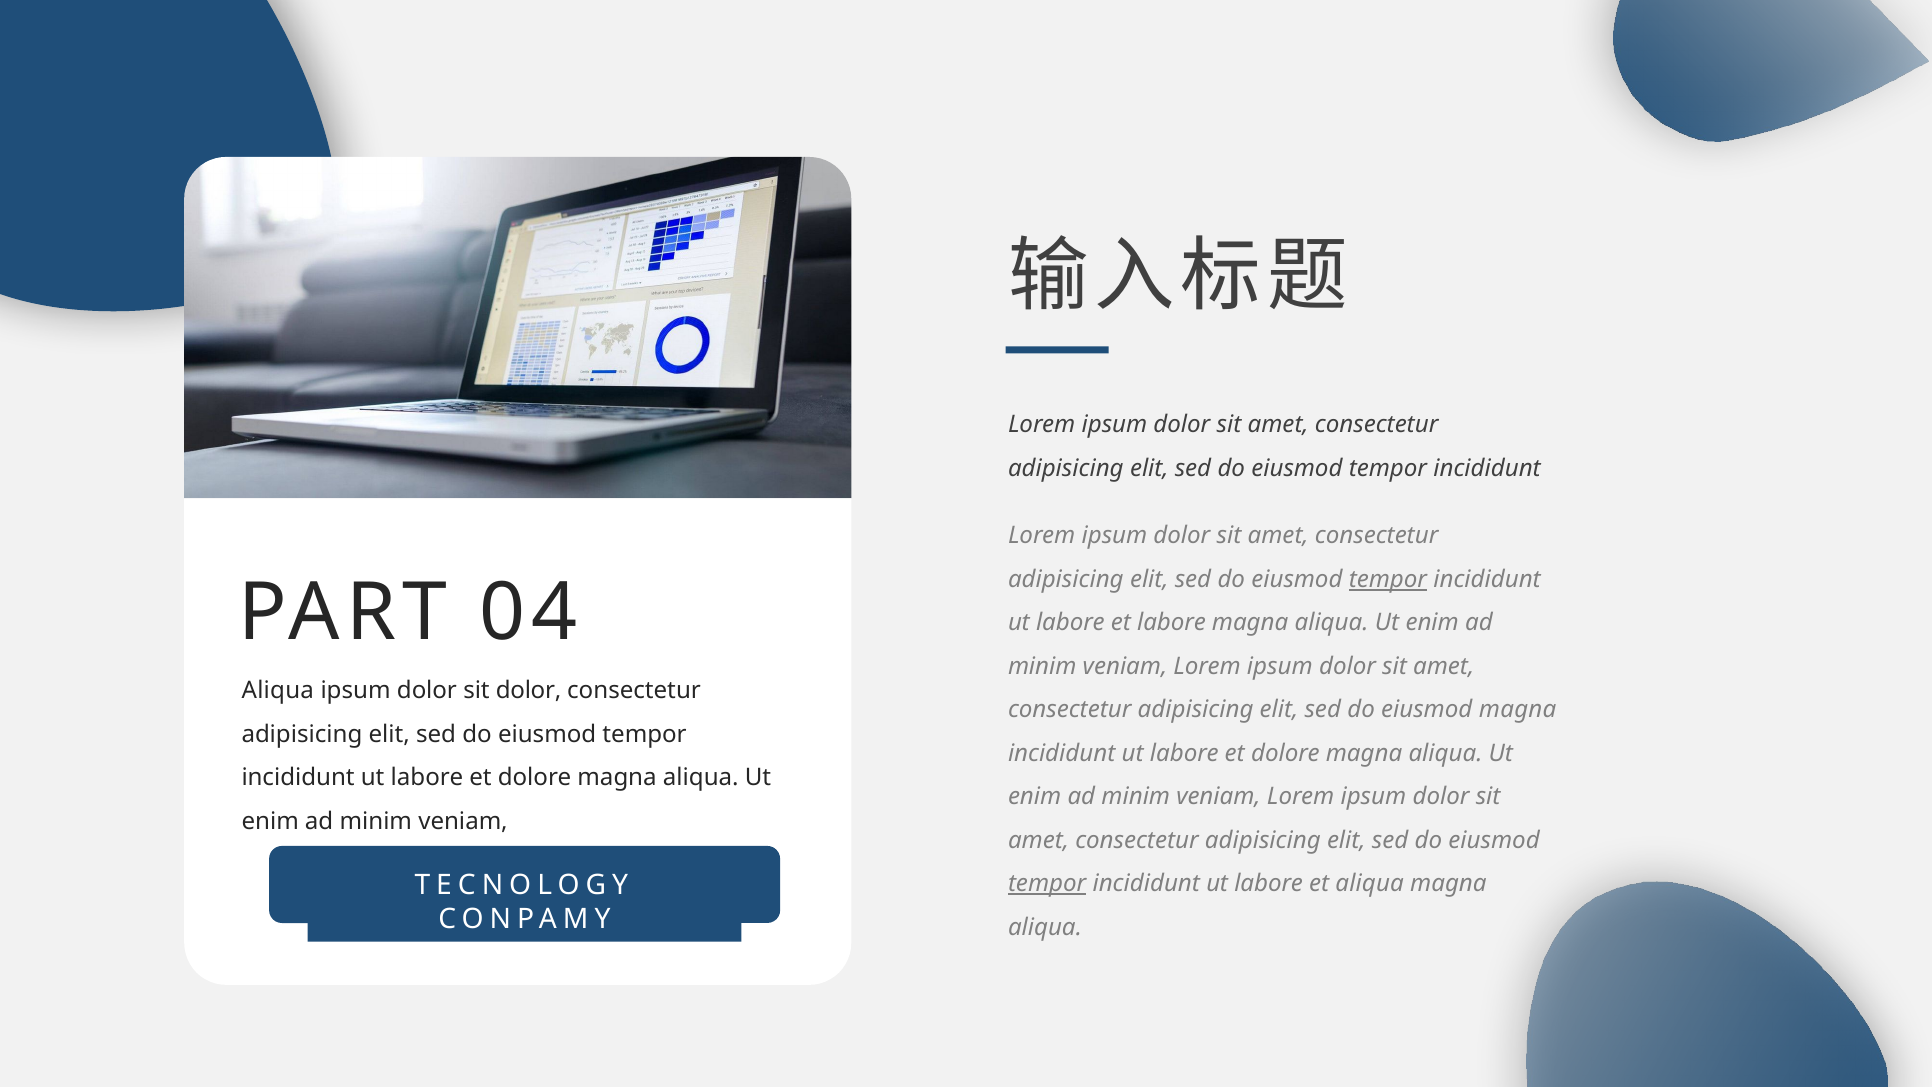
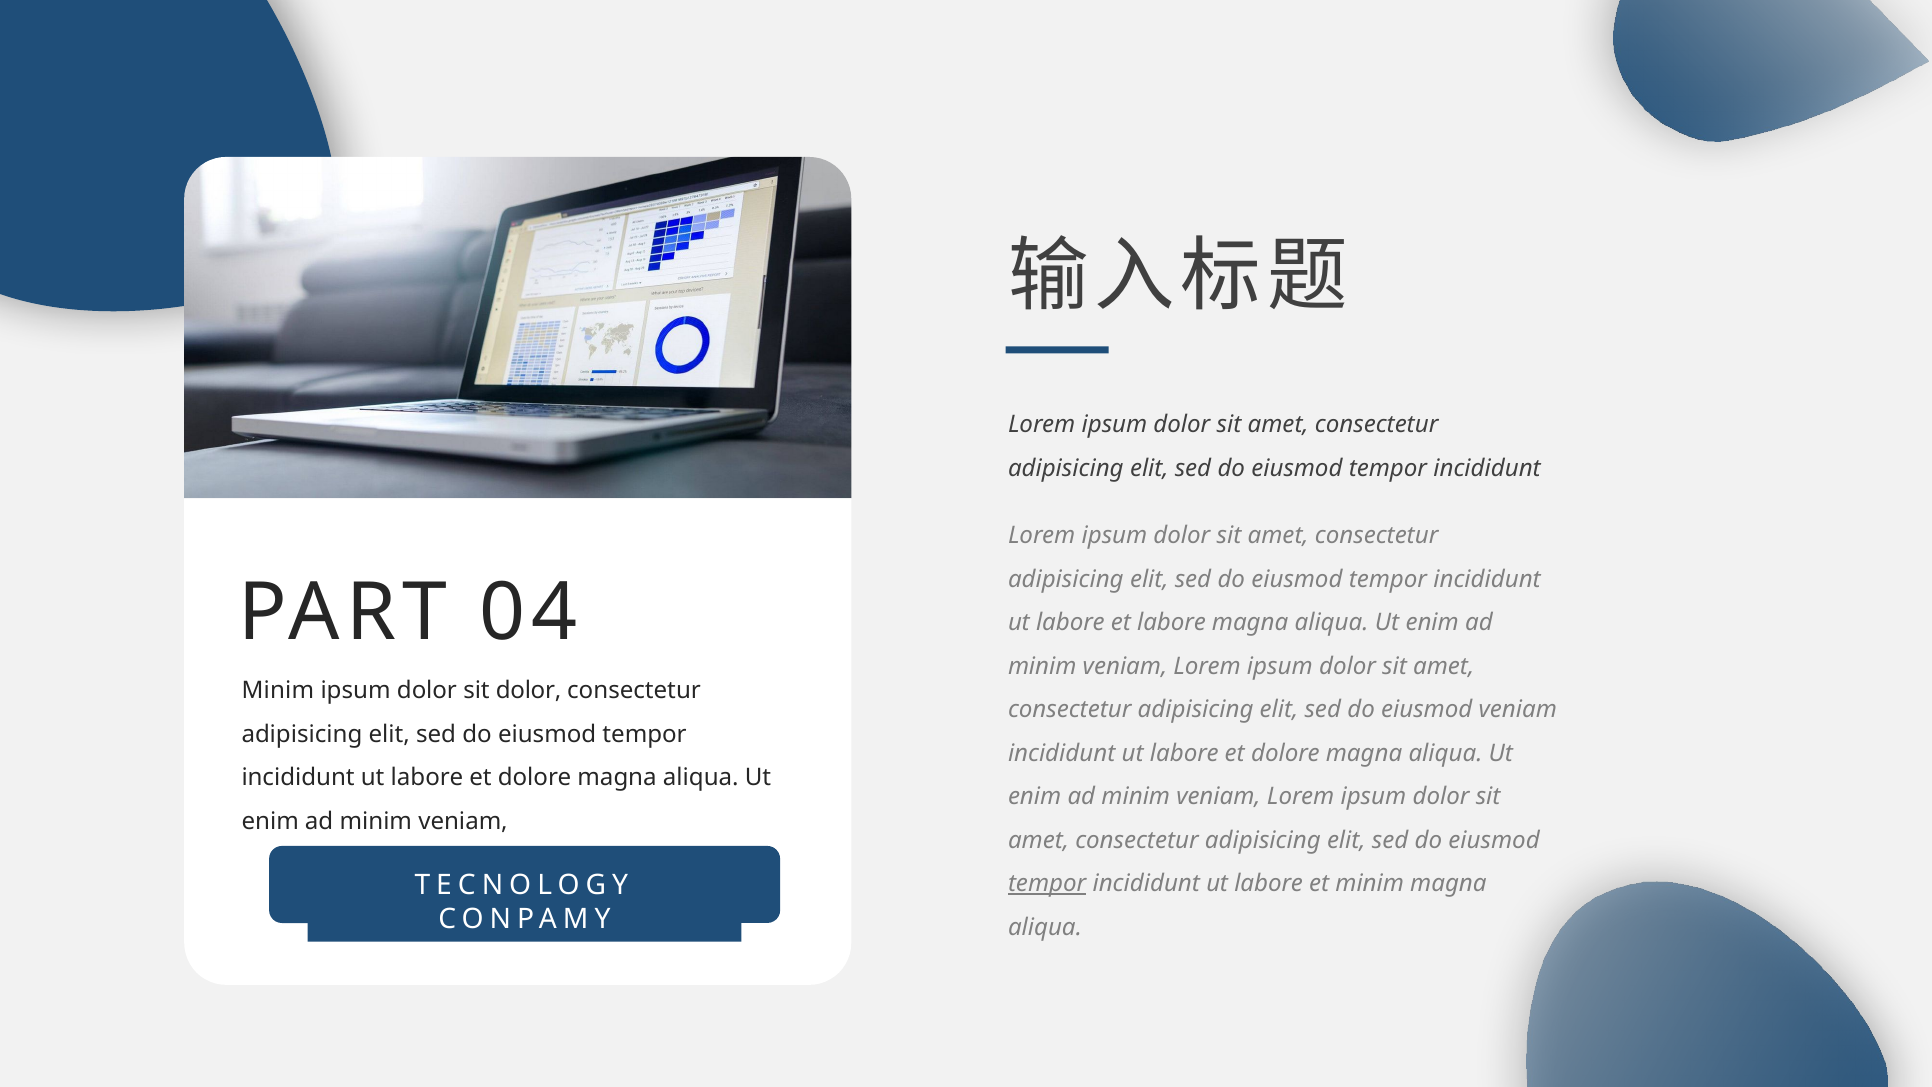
tempor underline: present -> none (1388, 579)
Aliqua: Aliqua -> Minim (278, 691)
eiusmod magna: magna -> veniam (1518, 710)
et aliqua: aliqua -> minim (1370, 884)
